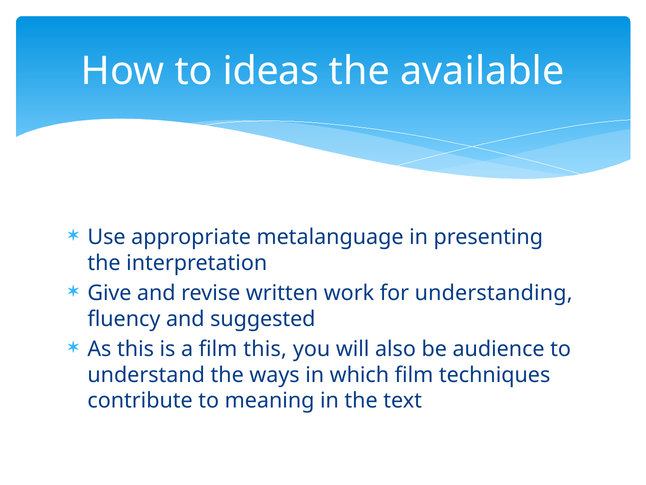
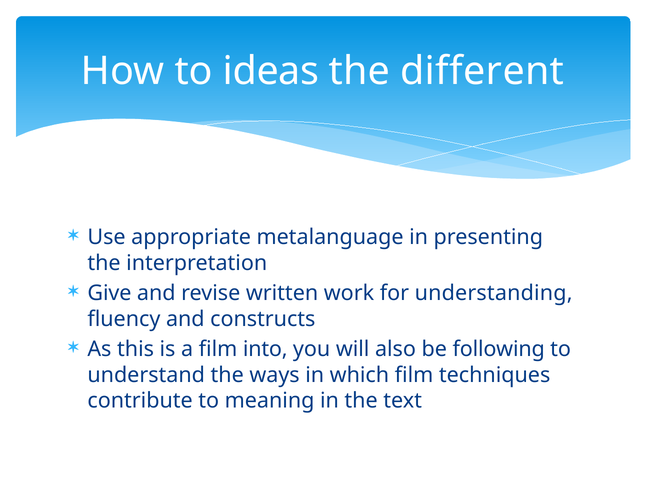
available: available -> different (482, 71)
suggested: suggested -> constructs (263, 319)
film this: this -> into (265, 349)
audience: audience -> following (499, 349)
